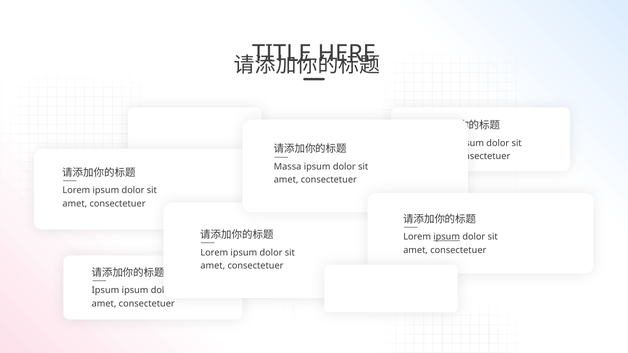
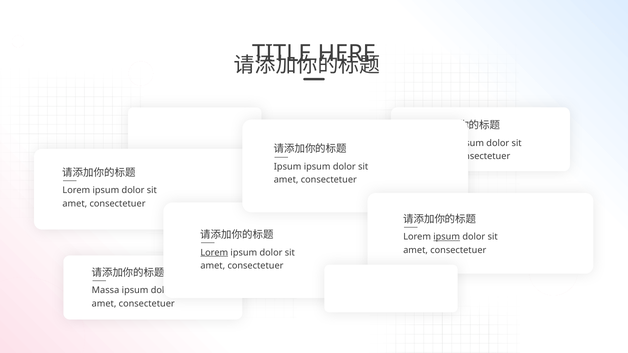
Massa: Massa -> Ipsum (288, 167)
Lorem underline: none -> present (214, 253)
Ipsum: Ipsum -> Massa (105, 291)
